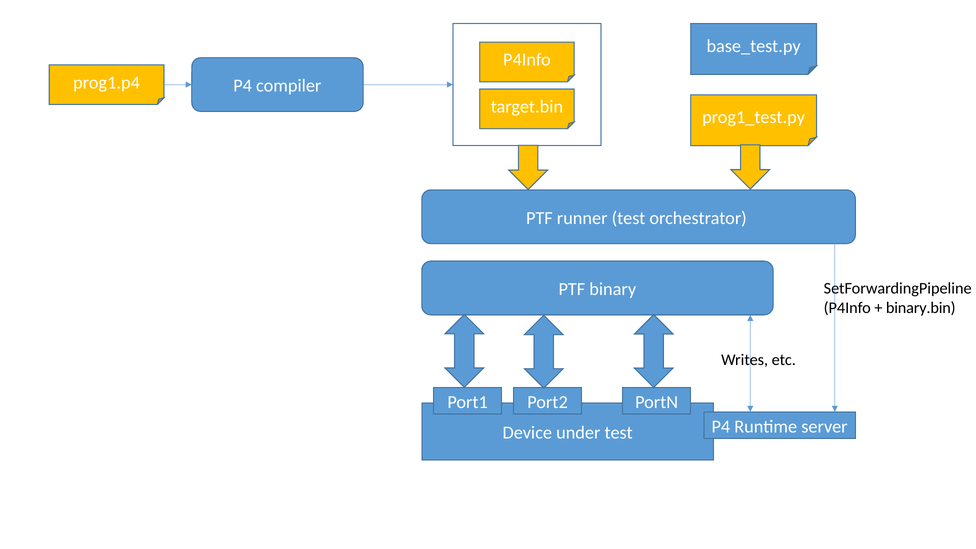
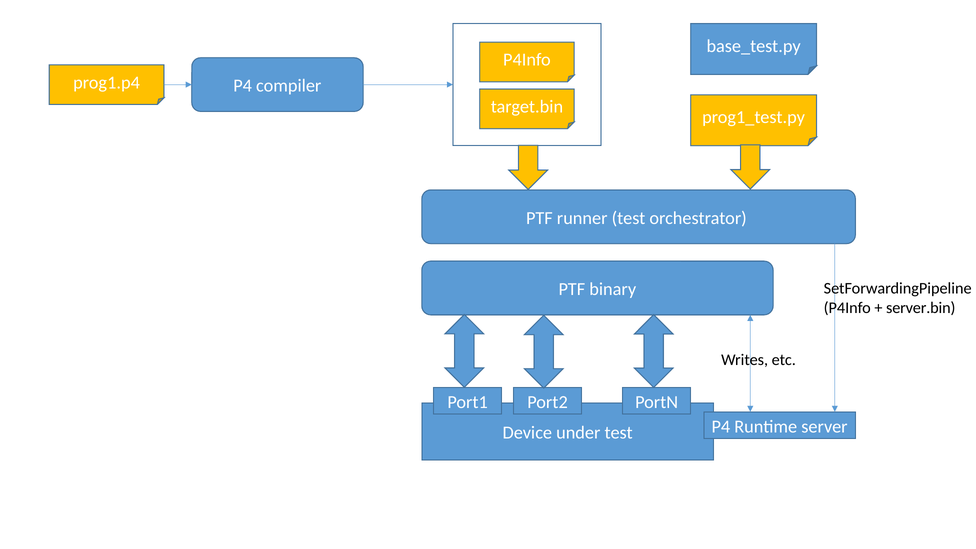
binary.bin: binary.bin -> server.bin (921, 308)
